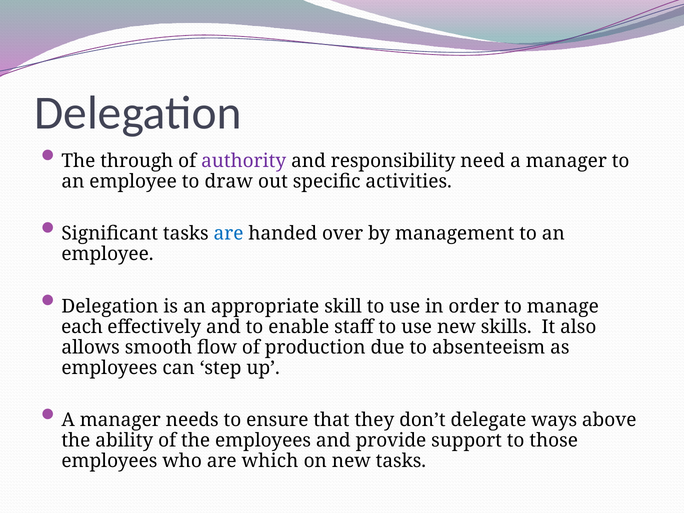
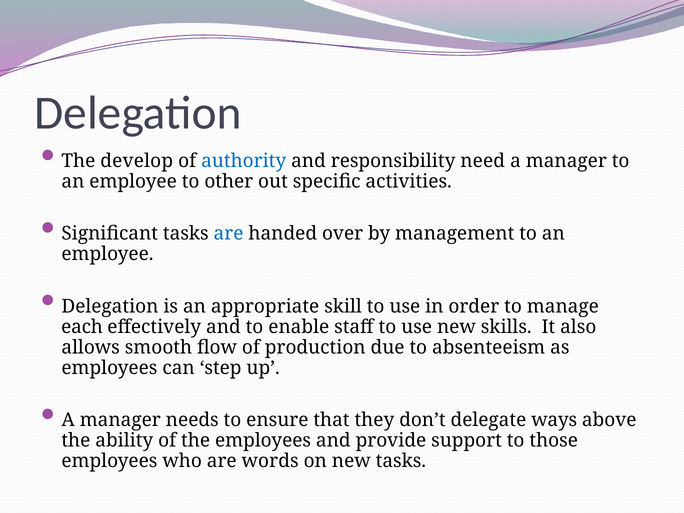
through: through -> develop (137, 161)
authority colour: purple -> blue (244, 161)
draw: draw -> other (229, 181)
which: which -> words (270, 461)
